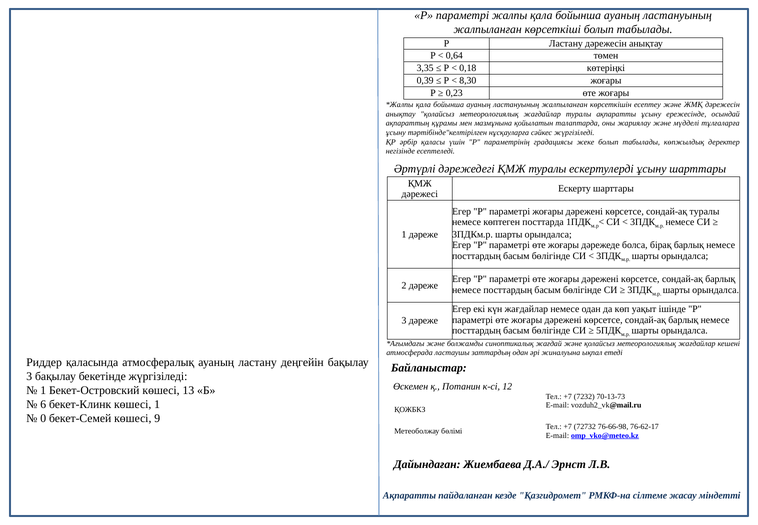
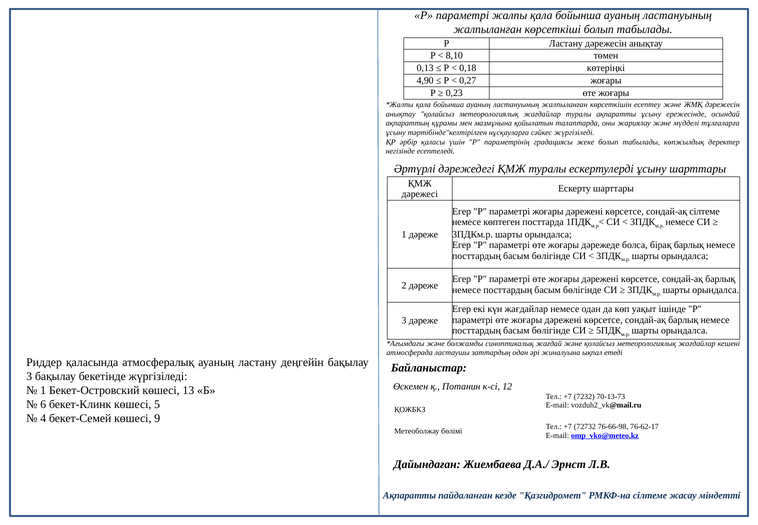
0,64: 0,64 -> 8,10 (454, 55)
3,35: 3,35 -> 0,13 (425, 68)
0,39: 0,39 -> 4,90 (425, 80)
8,30: 8,30 -> 0,27 (468, 80)
сондай-ақ туралы: туралы -> сілтеме (705, 211)
көшесі 1: 1 -> 5 (157, 404)
0: 0 -> 4 (43, 418)
